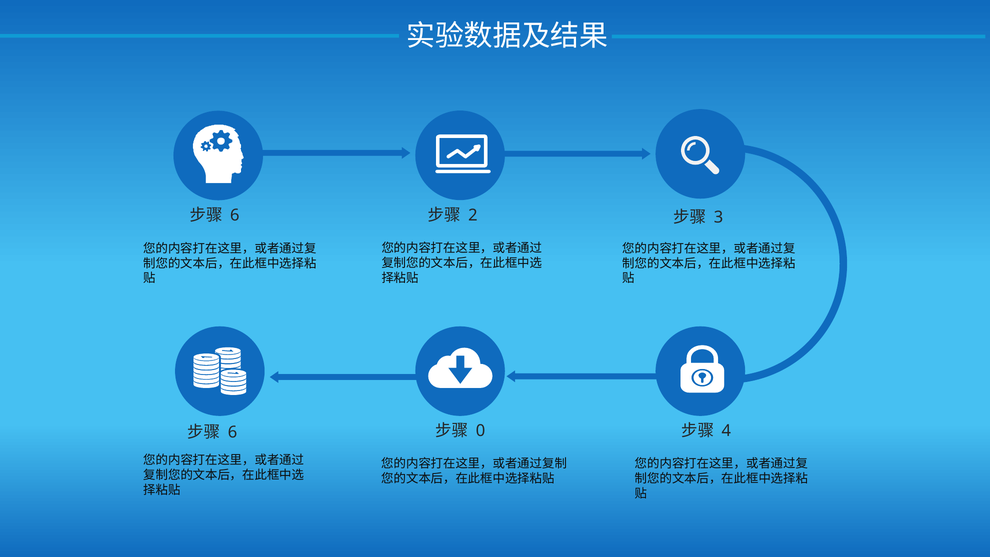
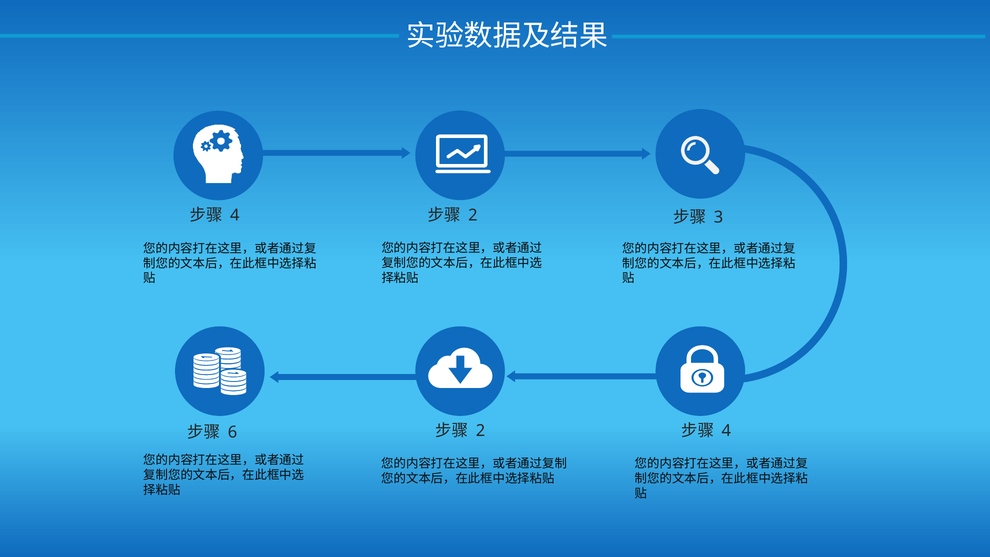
6: 6 -> 4 (235, 215)
0: 0 -> 2 (481, 431)
